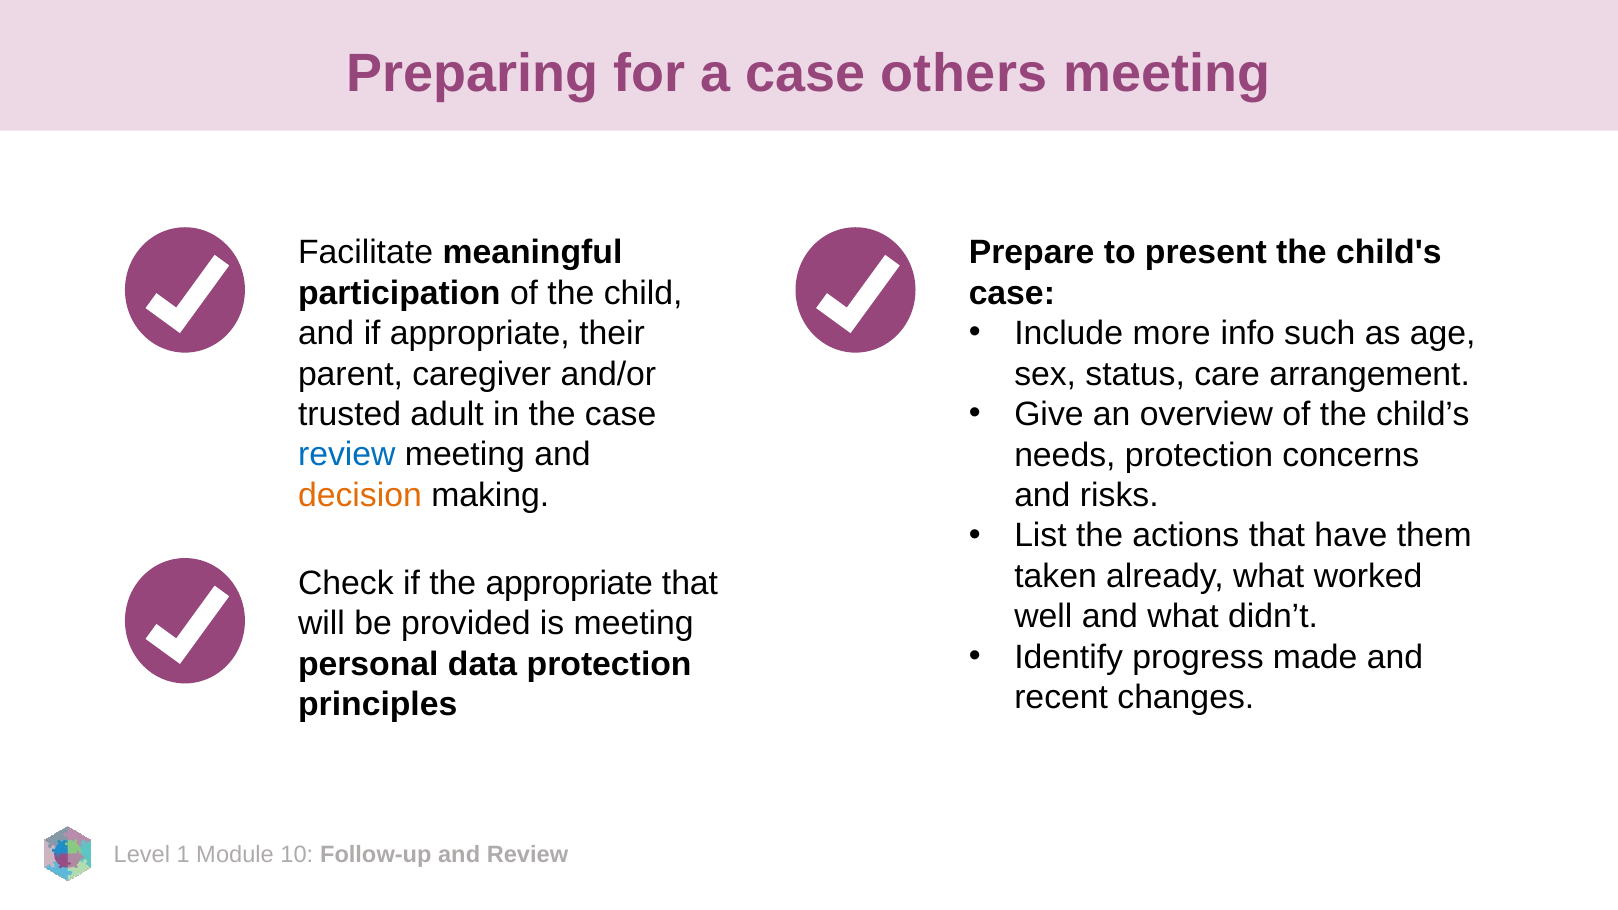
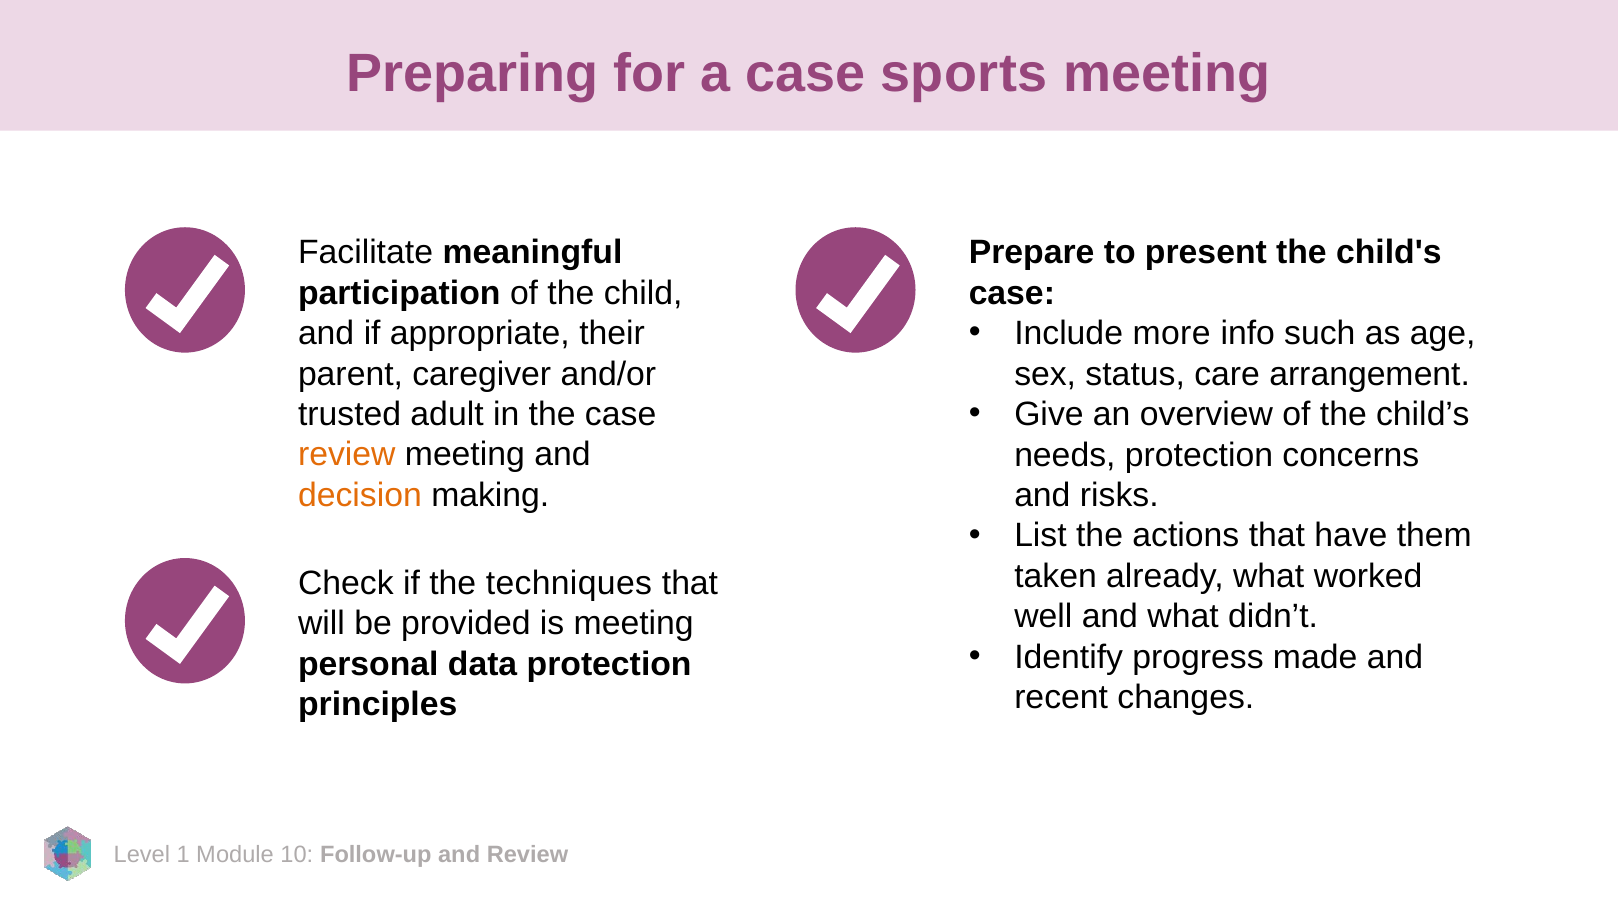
others: others -> sports (964, 73)
review colour: blue -> orange (347, 455)
the appropriate: appropriate -> techniques (569, 583)
